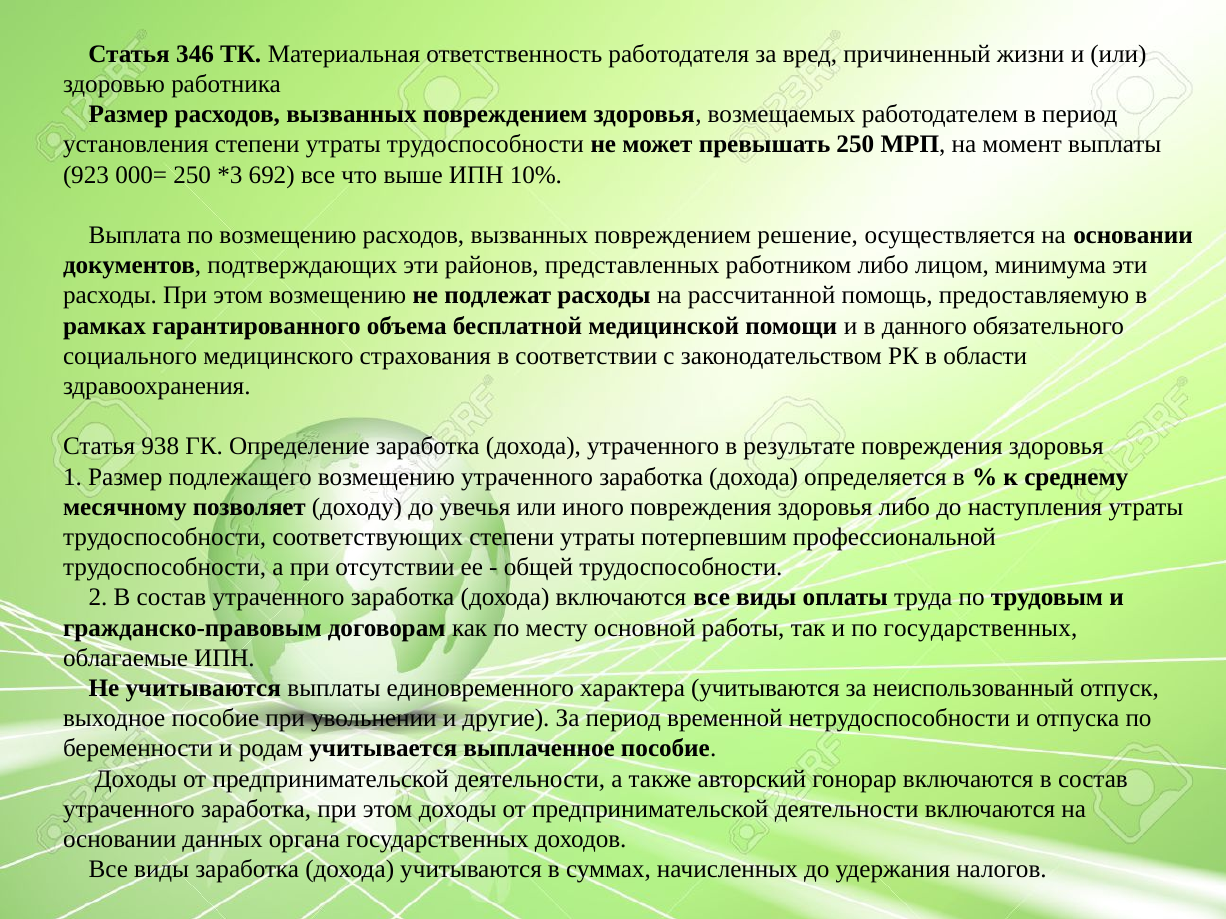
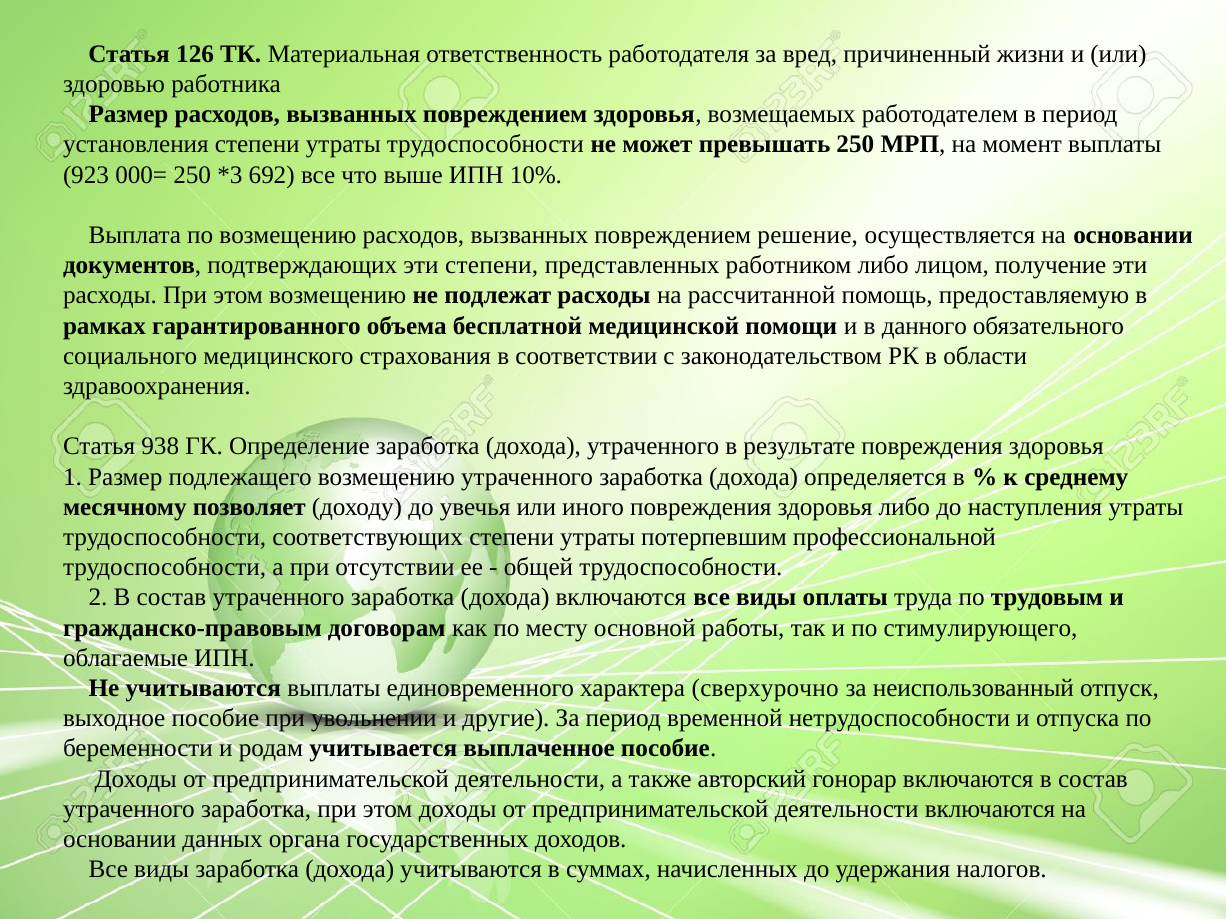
346: 346 -> 126 (195, 54)
эти районов: районов -> степени (492, 266)
минимума: минимума -> получение (1051, 266)
по государственных: государственных -> стимулирующего (981, 628)
характера учитываются: учитываются -> сверхурочно (765, 689)
